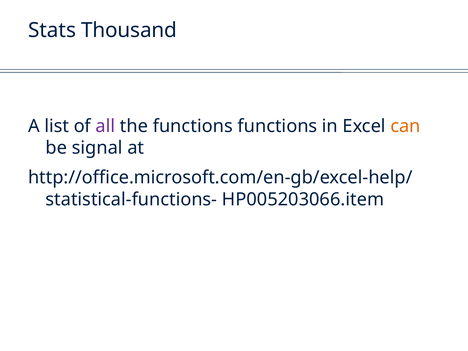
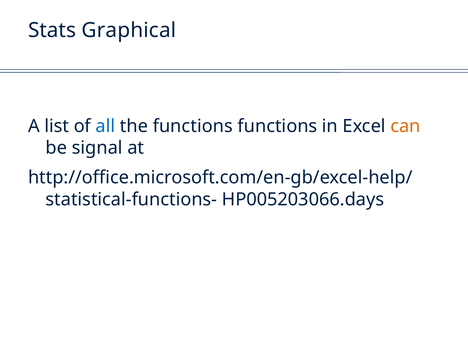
Thousand: Thousand -> Graphical (129, 30)
all colour: purple -> blue (105, 126)
HP005203066.item: HP005203066.item -> HP005203066.days (303, 199)
